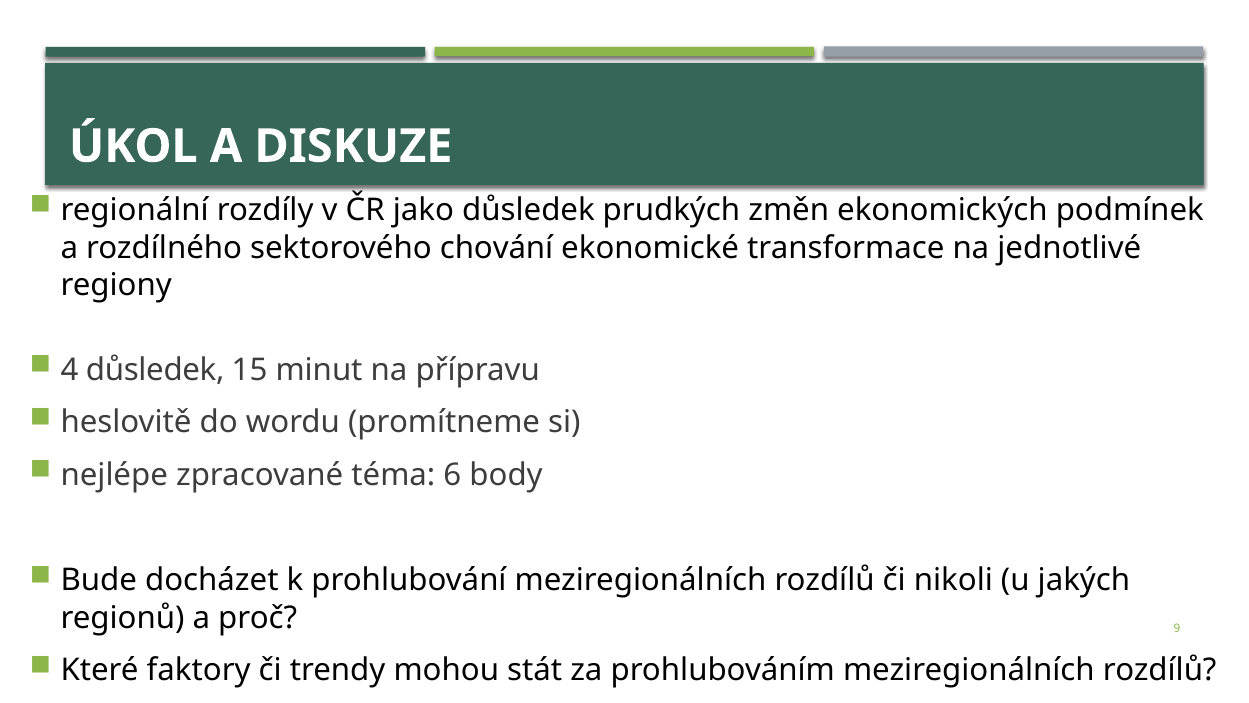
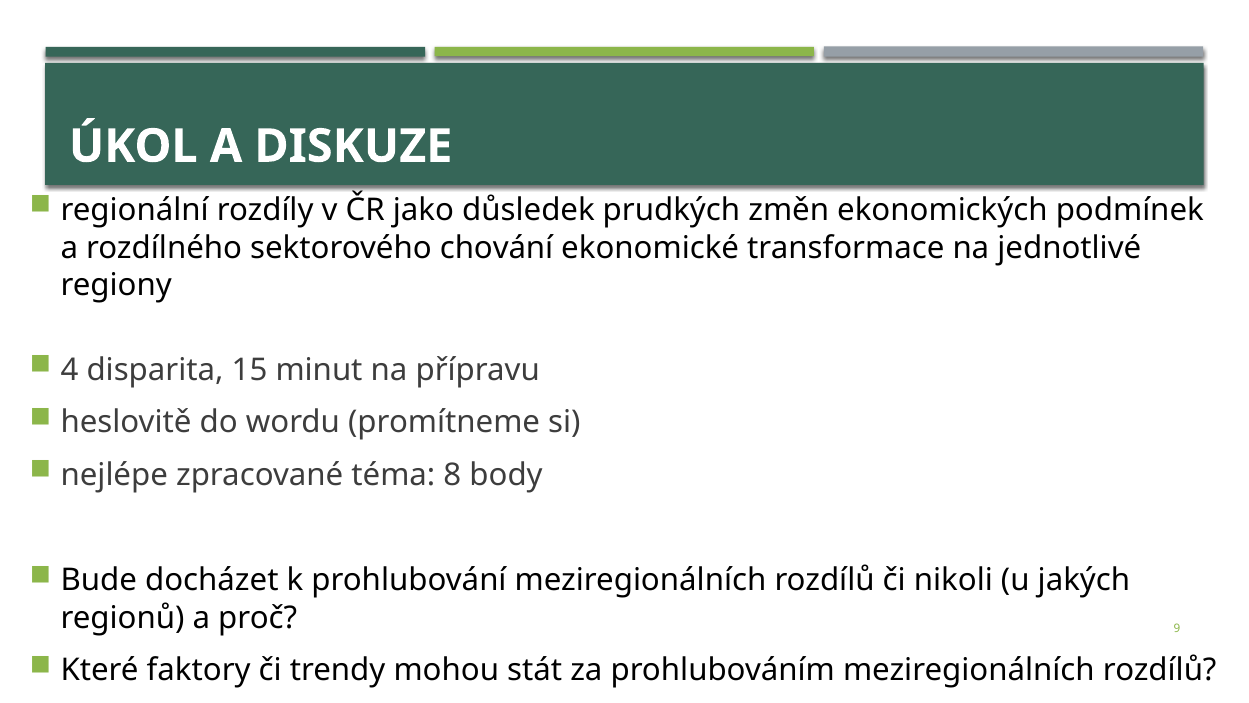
4 důsledek: důsledek -> disparita (155, 370)
6: 6 -> 8 (452, 475)
